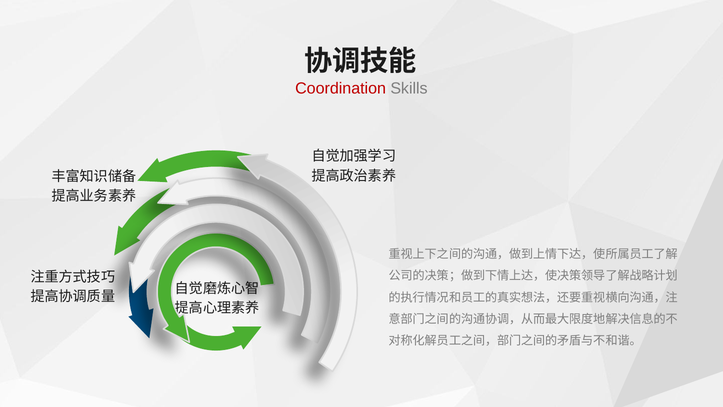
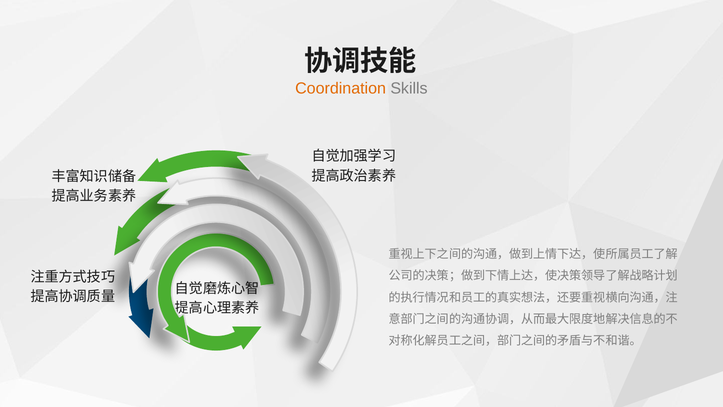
Coordination colour: red -> orange (341, 88)
